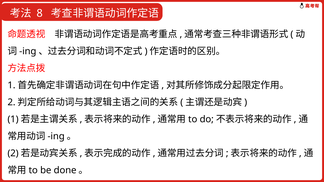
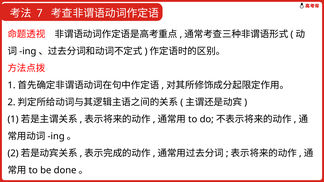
8: 8 -> 7 (40, 13)
